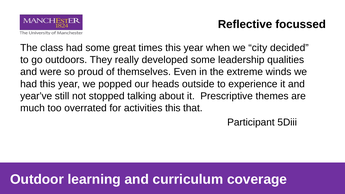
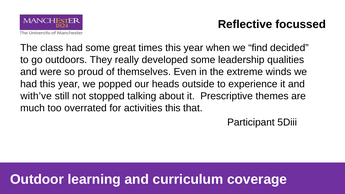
city: city -> find (258, 48)
year’ve: year’ve -> with’ve (36, 96)
